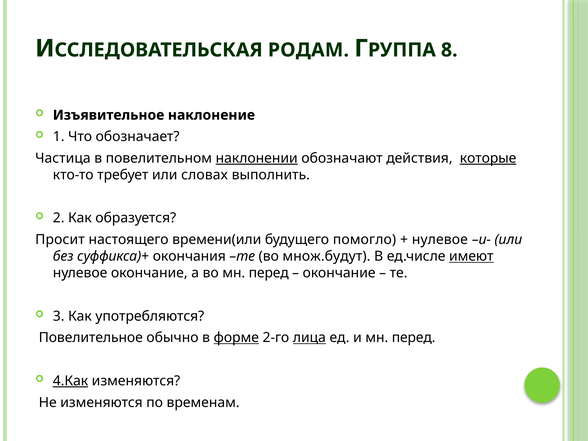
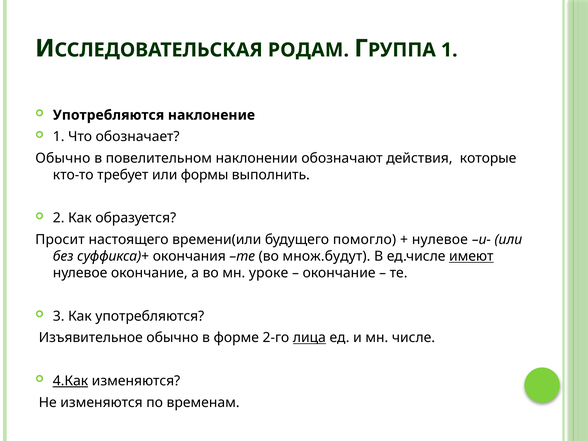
8: 8 -> 1 (449, 50)
Изъявительное: Изъявительное -> Употребляются (109, 115)
Частица: Частица -> Обычно (63, 158)
наклонении underline: present -> none (257, 158)
которые underline: present -> none (488, 158)
словах: словах -> формы (205, 175)
во мн перед: перед -> уроке (269, 273)
Повелительное: Повелительное -> Изъявительное (91, 338)
форме underline: present -> none (236, 338)
и мн перед: перед -> числе (414, 338)
